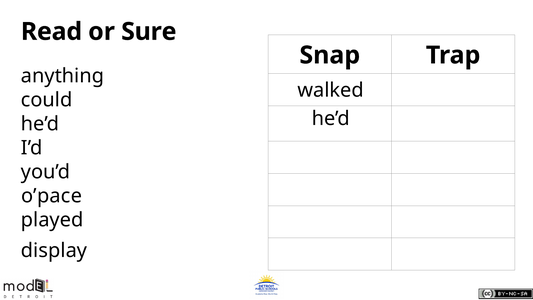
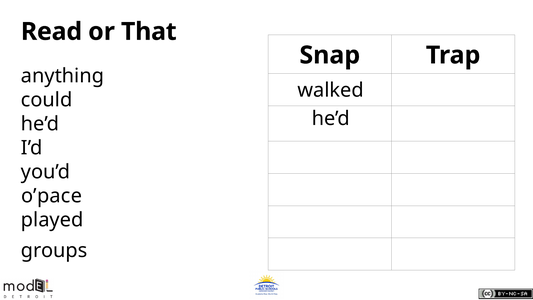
Sure: Sure -> That (149, 32)
display: display -> groups (54, 250)
